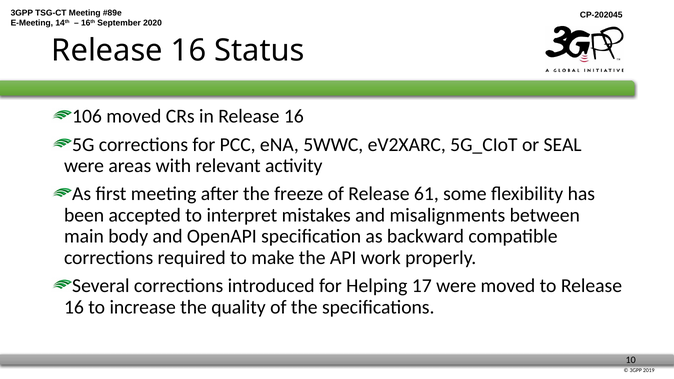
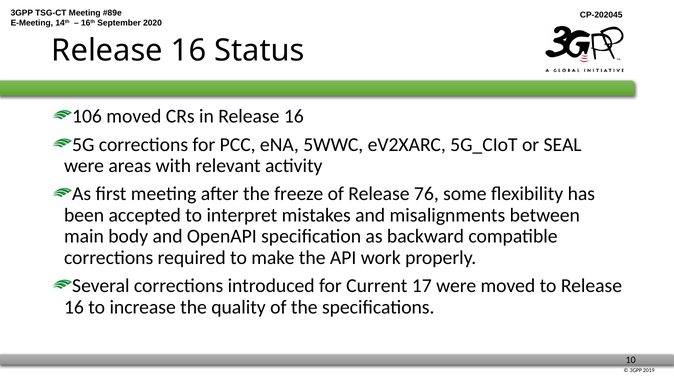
61: 61 -> 76 (426, 194)
Helping: Helping -> Current (377, 286)
